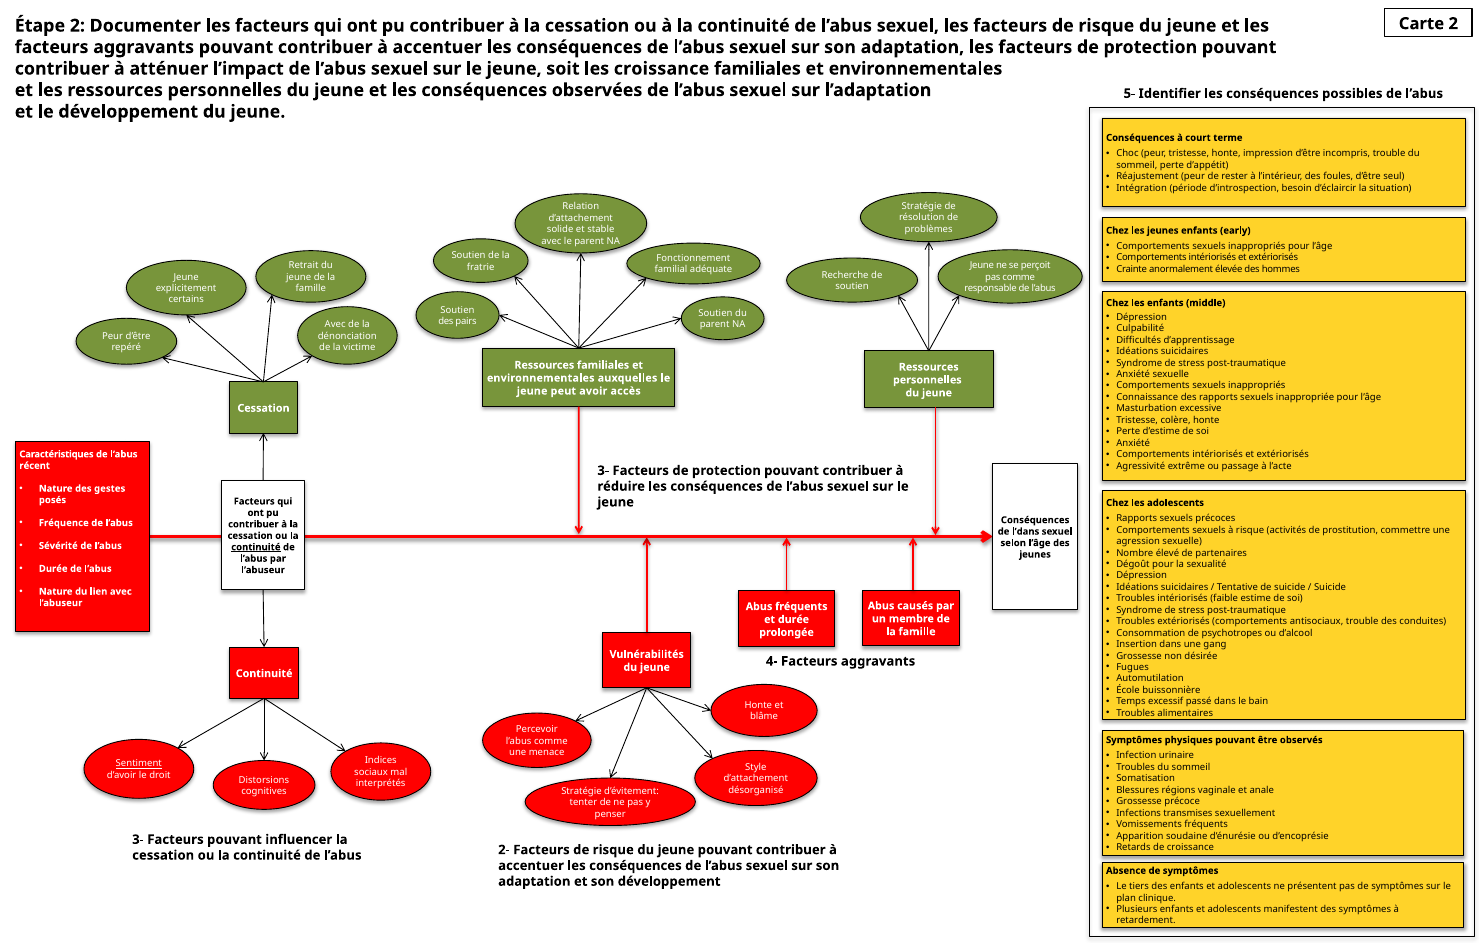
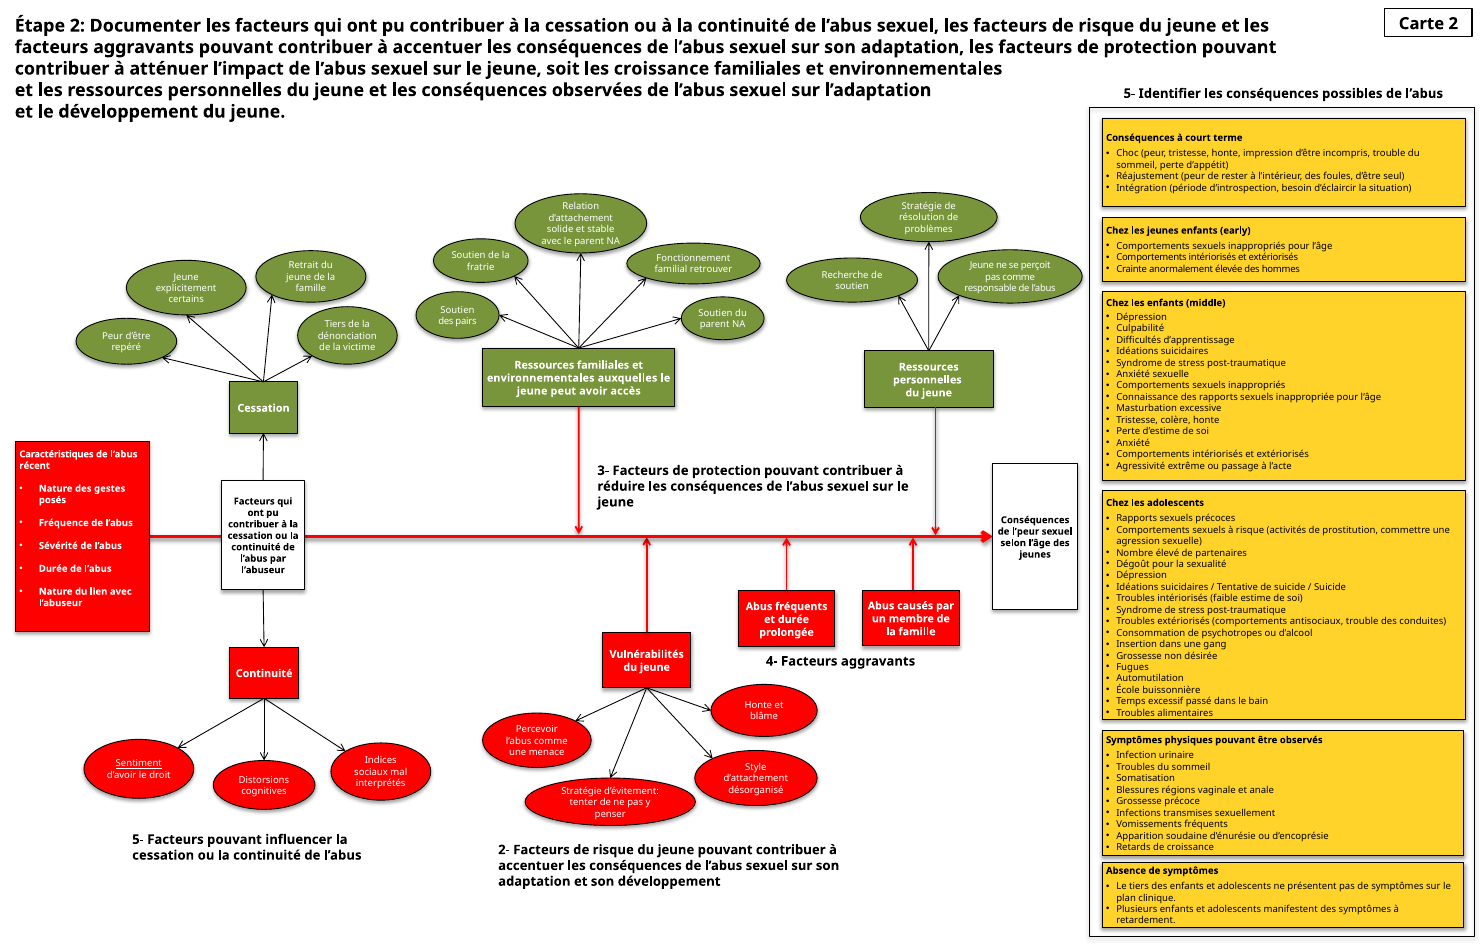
adéquate: adéquate -> retrouver (711, 270)
Avec: Avec -> Tiers (335, 324)
l’dans: l’dans -> l’peur (1026, 531)
continuité underline: present -> none (256, 547)
3-: 3- -> 5- (138, 839)
